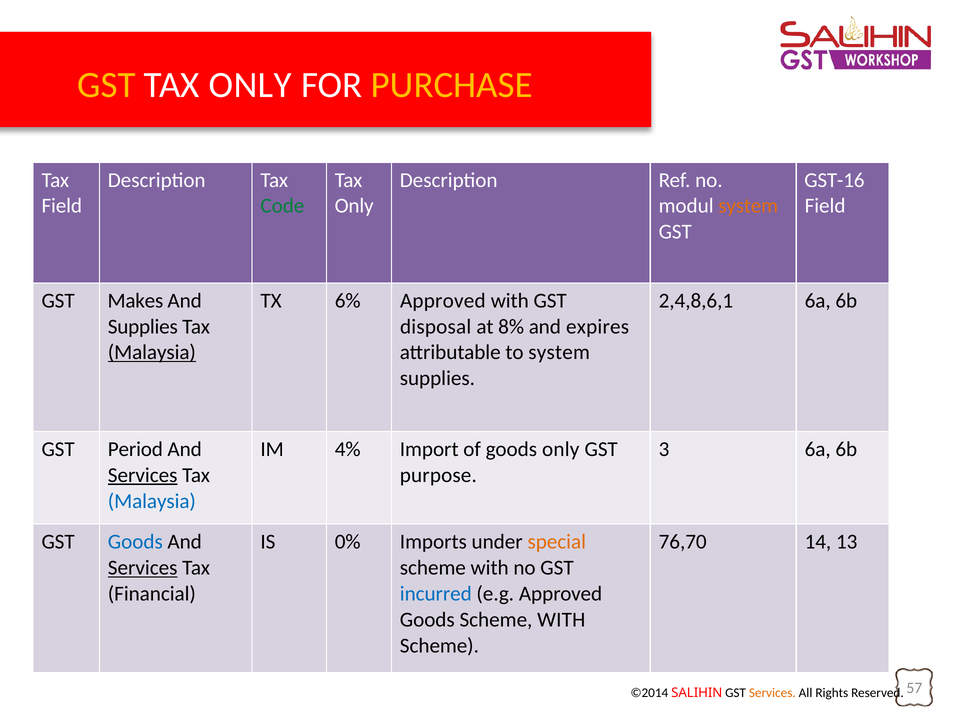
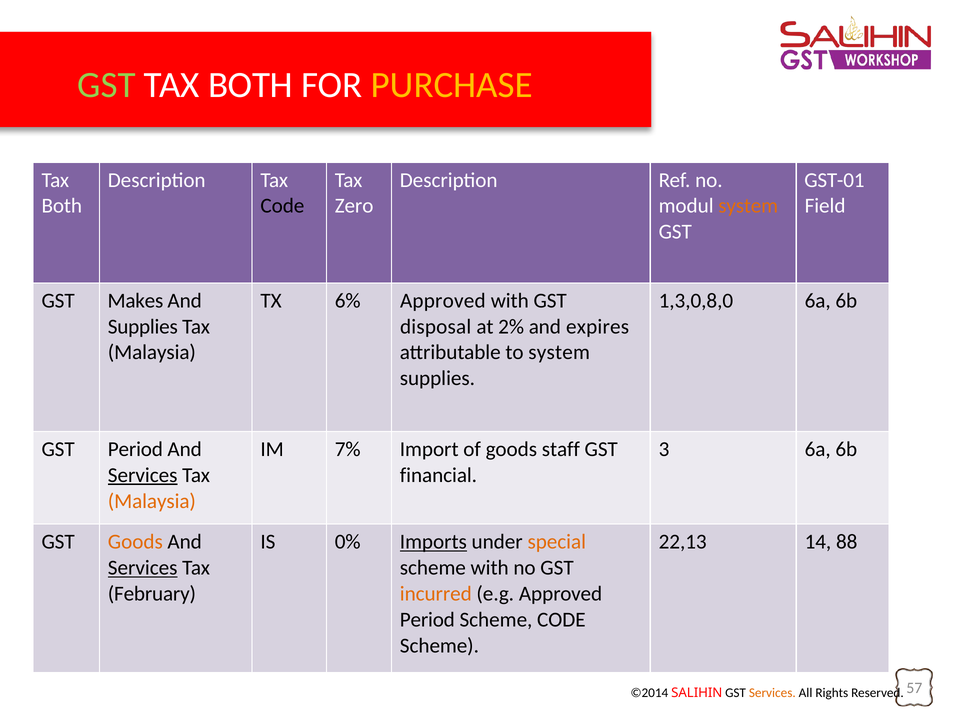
GST colour: yellow -> light green (107, 85)
ONLY: ONLY -> BOTH (251, 85)
GST-16: GST-16 -> GST-01 (834, 180)
Field: Field -> Both (62, 206)
Code colour: green -> black (282, 206)
Only: Only -> Zero (354, 206)
2,4,8,6,1: 2,4,8,6,1 -> 1,3,0,8,0 (696, 301)
8%: 8% -> 2% (511, 326)
Malaysia underline: present -> none (152, 352)
4%: 4% -> 7% (348, 449)
goods only: only -> staff (561, 449)
purpose: purpose -> financial (438, 475)
Malaysia colour: blue -> orange (152, 501)
Goods colour: blue -> orange (135, 542)
Imports underline: none -> present (433, 542)
76,70: 76,70 -> 22,13 (683, 542)
13: 13 -> 88 (847, 542)
Financial: Financial -> February (152, 594)
incurred colour: blue -> orange (436, 594)
Goods: Goods -> Period (427, 619)
WITH: WITH -> CODE (561, 619)
